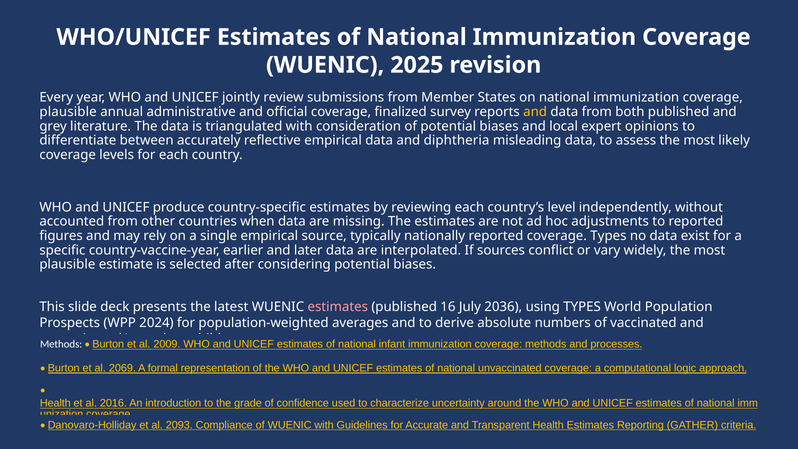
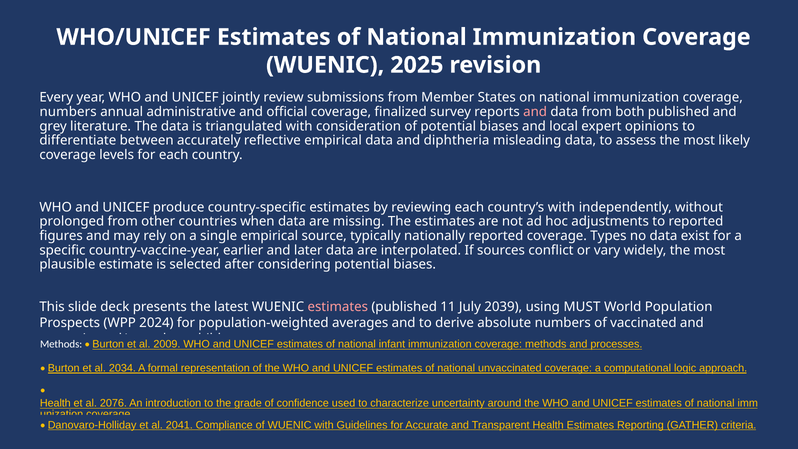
plausible: plausible -> numbers (68, 112)
and colour: yellow -> pink (535, 112)
country’s level: level -> with (561, 207)
accounted: accounted -> prolonged (72, 221)
16: 16 -> 11 (448, 307)
2036: 2036 -> 2039 (503, 307)
using TYPES: TYPES -> MUST (582, 307)
2069: 2069 -> 2034 (122, 368)
2016: 2016 -> 2076 (113, 403)
2093: 2093 -> 2041 (179, 425)
